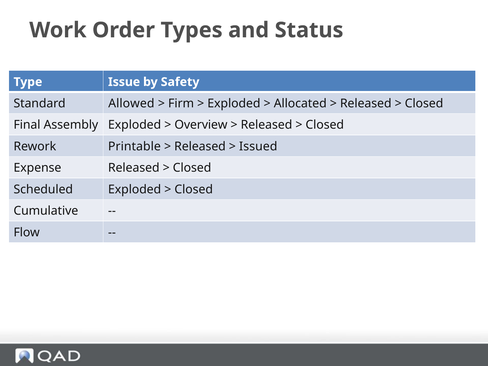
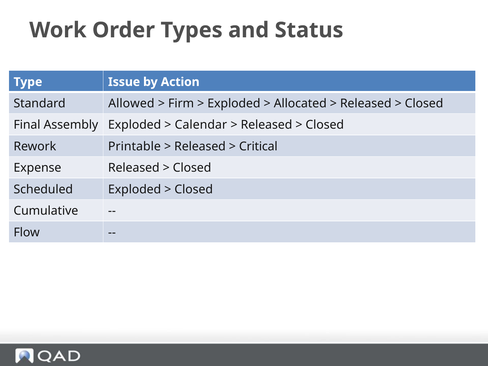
Safety: Safety -> Action (180, 82)
Overview: Overview -> Calendar (201, 125)
Issued: Issued -> Critical (258, 146)
